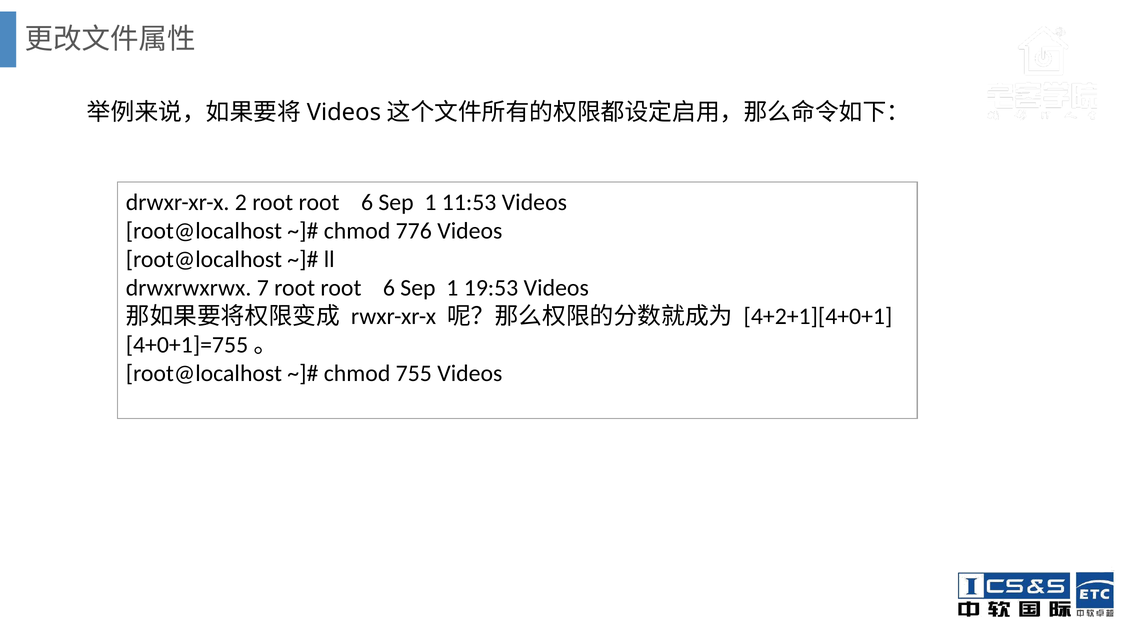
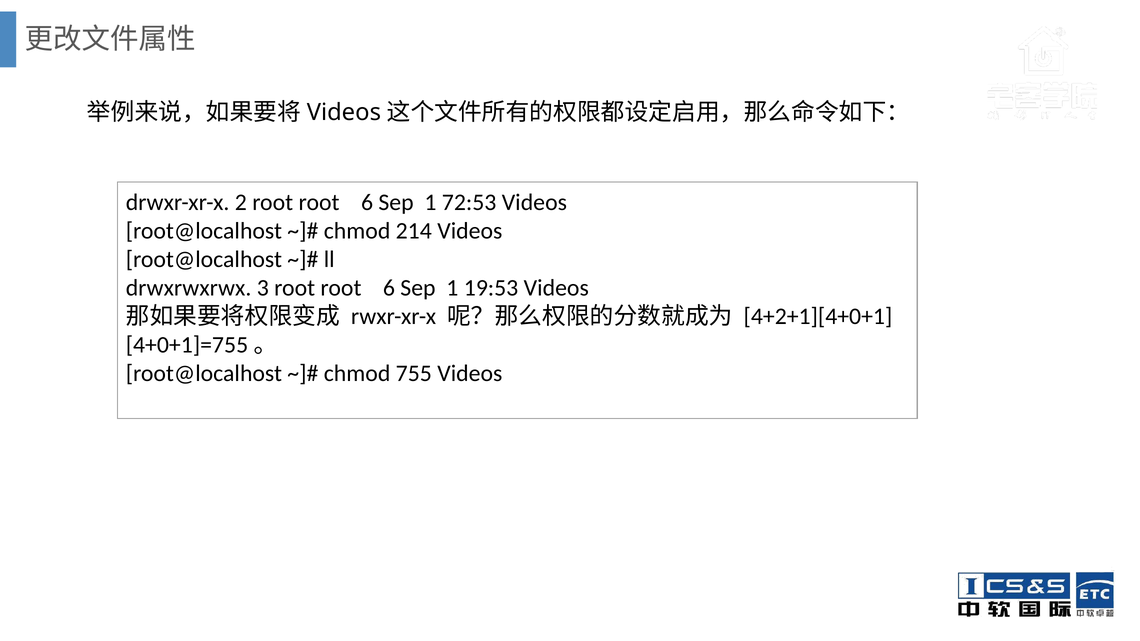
11:53: 11:53 -> 72:53 (469, 202)
776: 776 -> 214 (414, 231)
7: 7 -> 3 (263, 288)
